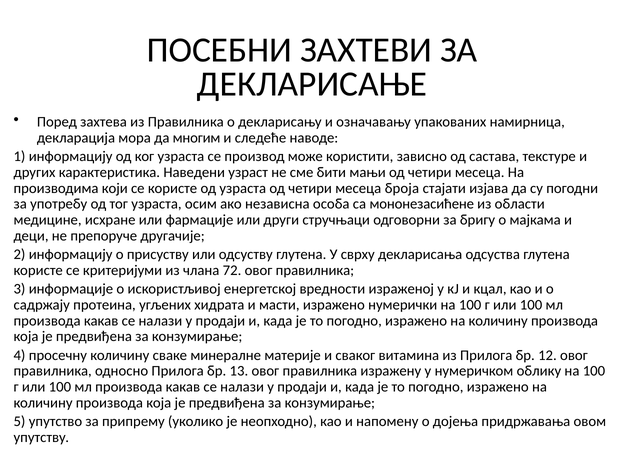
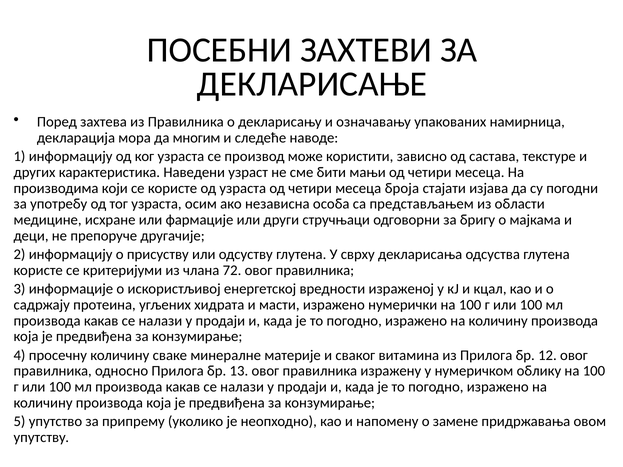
мононезасићене: мононезасићене -> представљањем (422, 204)
дојења: дојења -> замене (456, 422)
